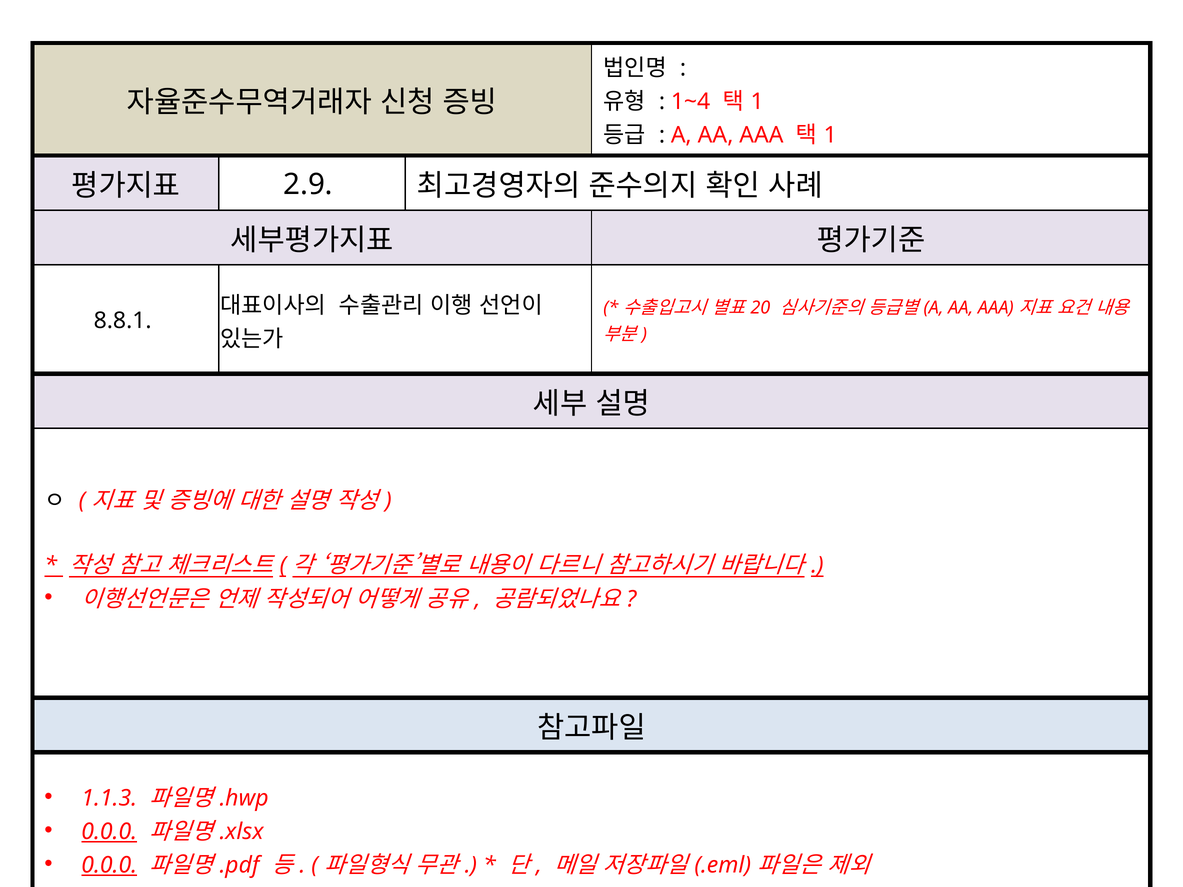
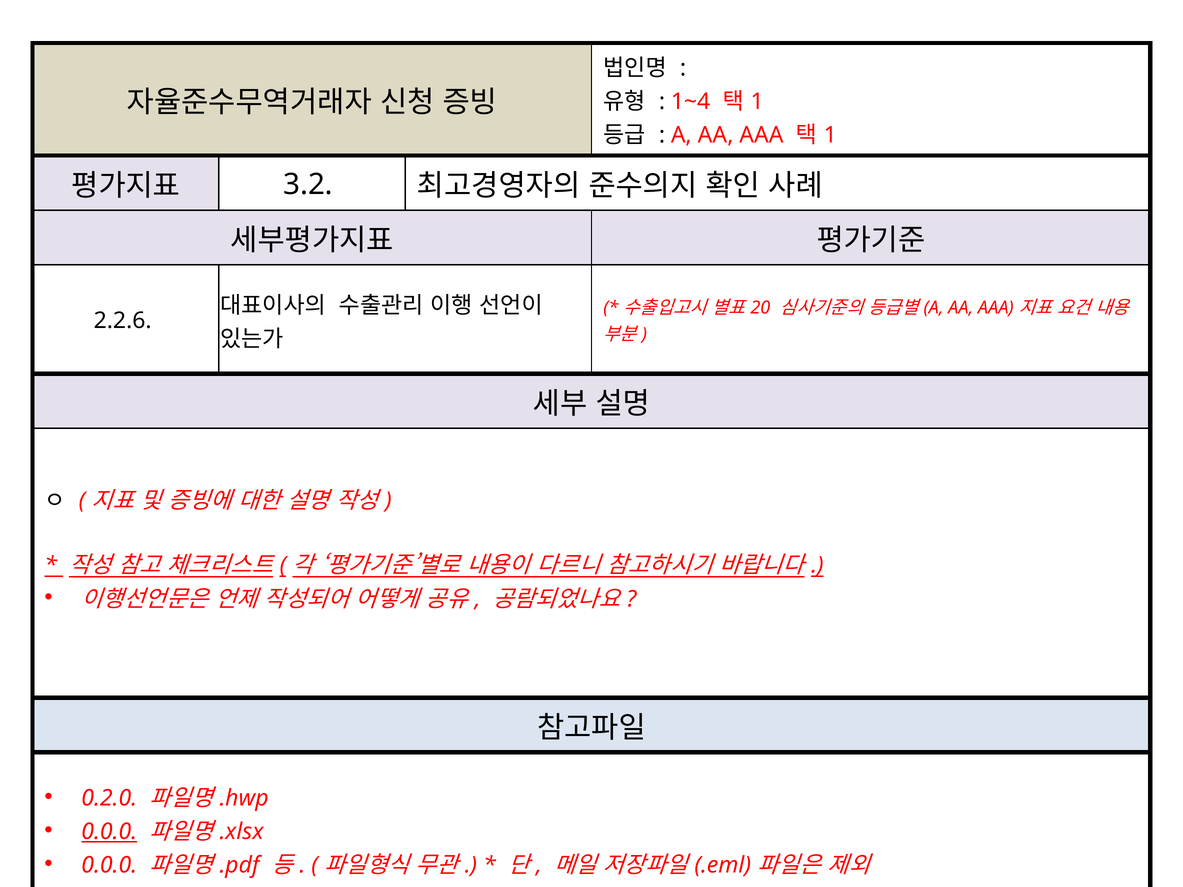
2.9: 2.9 -> 3.2 (308, 185)
8.8.1: 8.8.1 -> 2.2.6 (123, 321)
1.1.3: 1.1.3 -> 0.2.0 (109, 799)
0.0.0 underline: present -> none (109, 866)
